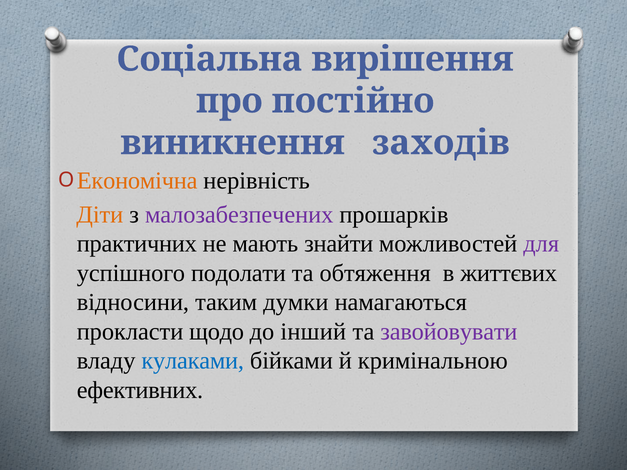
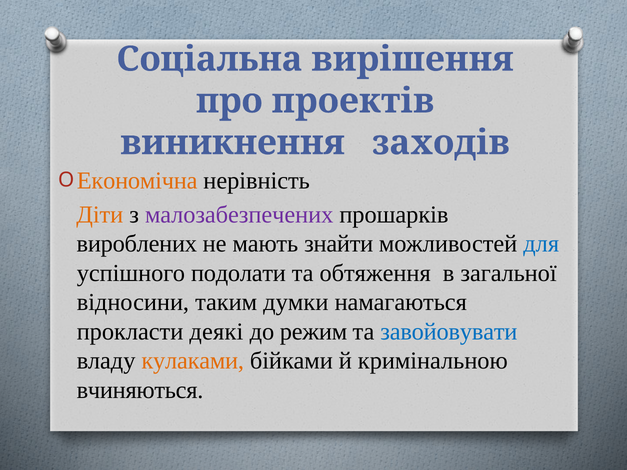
постійно: постійно -> проектів (353, 101)
практичних: практичних -> вироблених (137, 244)
для colour: purple -> blue (541, 244)
життєвих: життєвих -> загальної (509, 273)
щодо: щодо -> деякі (216, 332)
інший: інший -> режим (314, 332)
завойовувати colour: purple -> blue (449, 332)
кулаками colour: blue -> orange (193, 361)
ефективних: ефективних -> вчиняються (140, 390)
